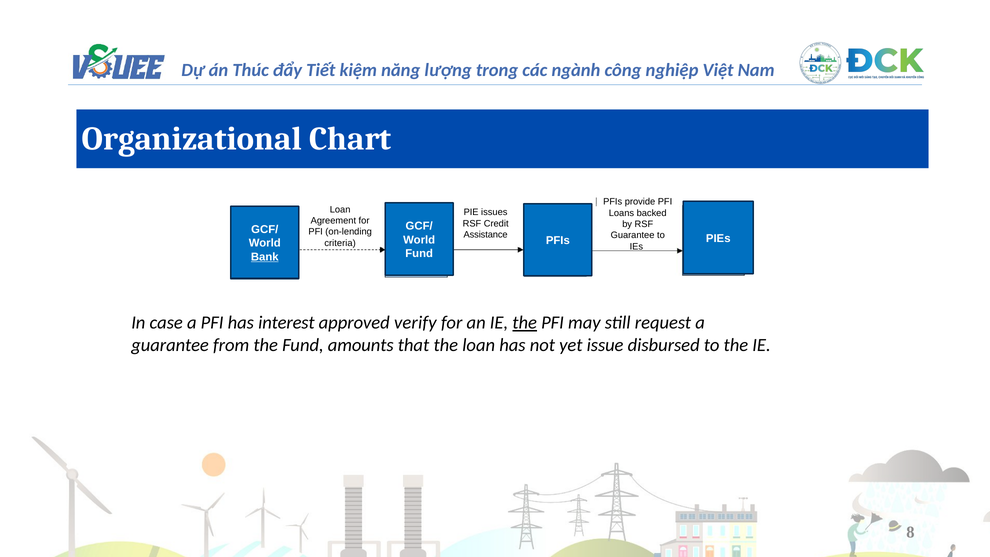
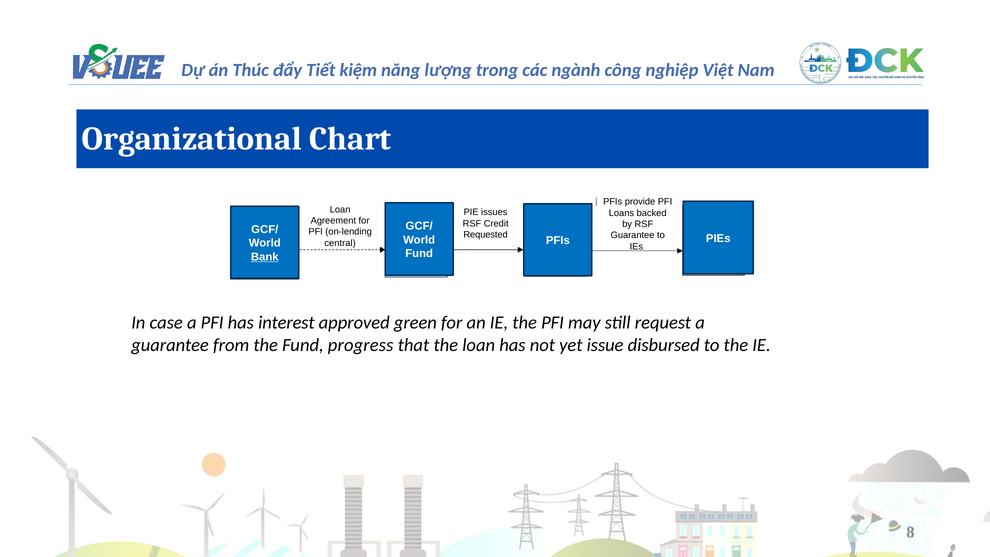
Assistance: Assistance -> Requested (486, 235)
criteria: criteria -> central (340, 243)
verify: verify -> green (415, 323)
the underline: present -> none (525, 323)
amounts: amounts -> progress (361, 345)
